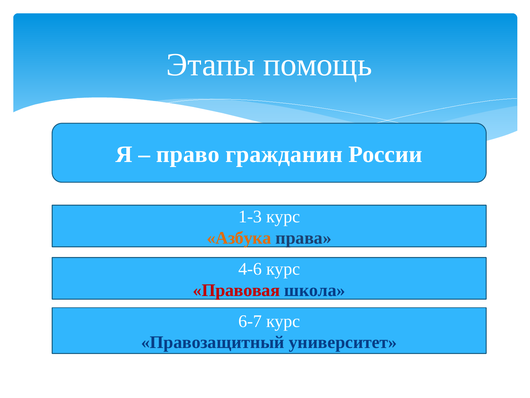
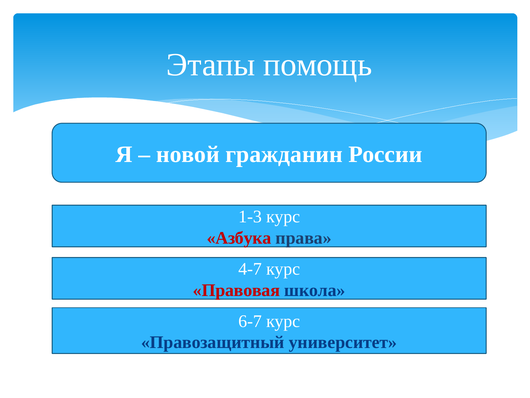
право: право -> новой (188, 154)
Азбука colour: orange -> red (239, 238)
4-6: 4-6 -> 4-7 (250, 269)
